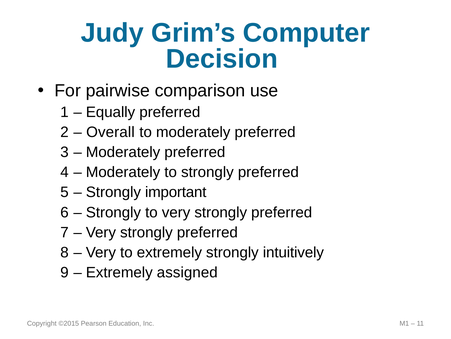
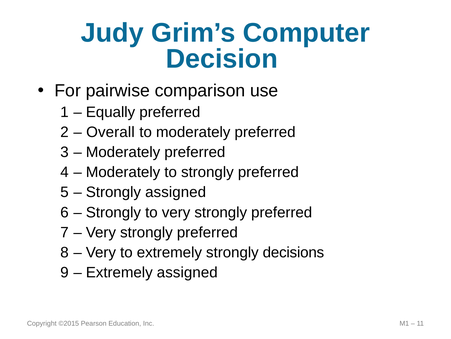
Strongly important: important -> assigned (176, 192)
intuitively: intuitively -> decisions (293, 252)
